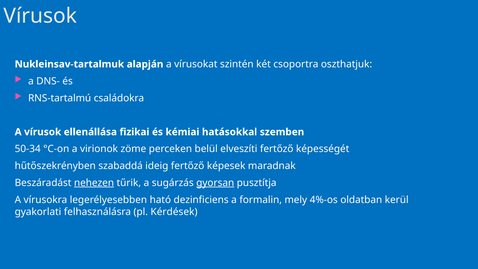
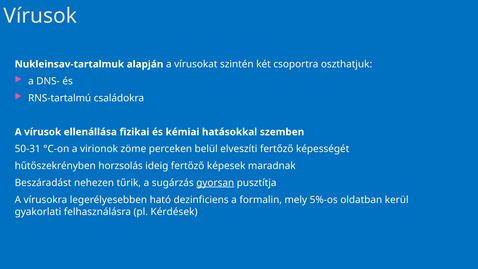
50-34: 50-34 -> 50-31 (28, 149)
szabaddá: szabaddá -> horzsolás (121, 166)
nehezen underline: present -> none (94, 183)
4%-os: 4%-os -> 5%-os (324, 200)
